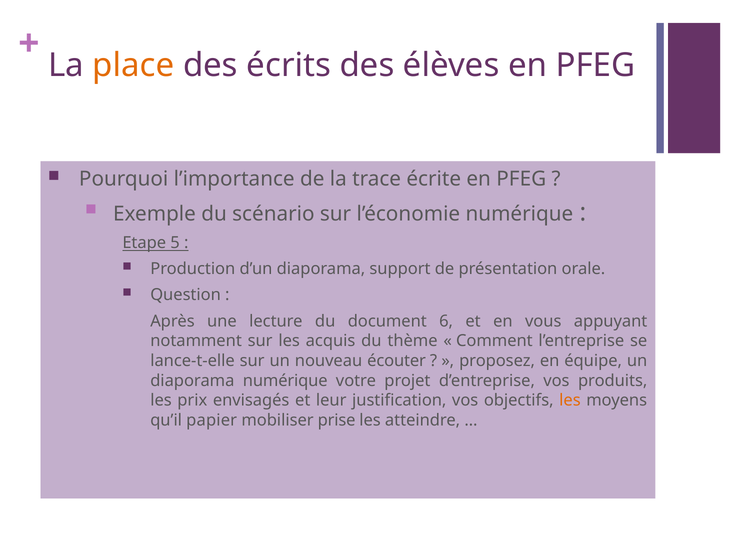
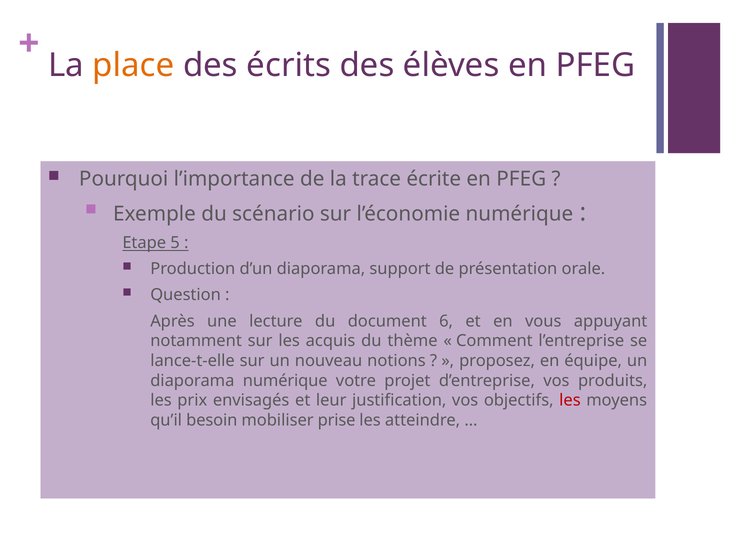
écouter: écouter -> notions (396, 361)
les colour: orange -> red (570, 400)
papier: papier -> besoin (212, 420)
